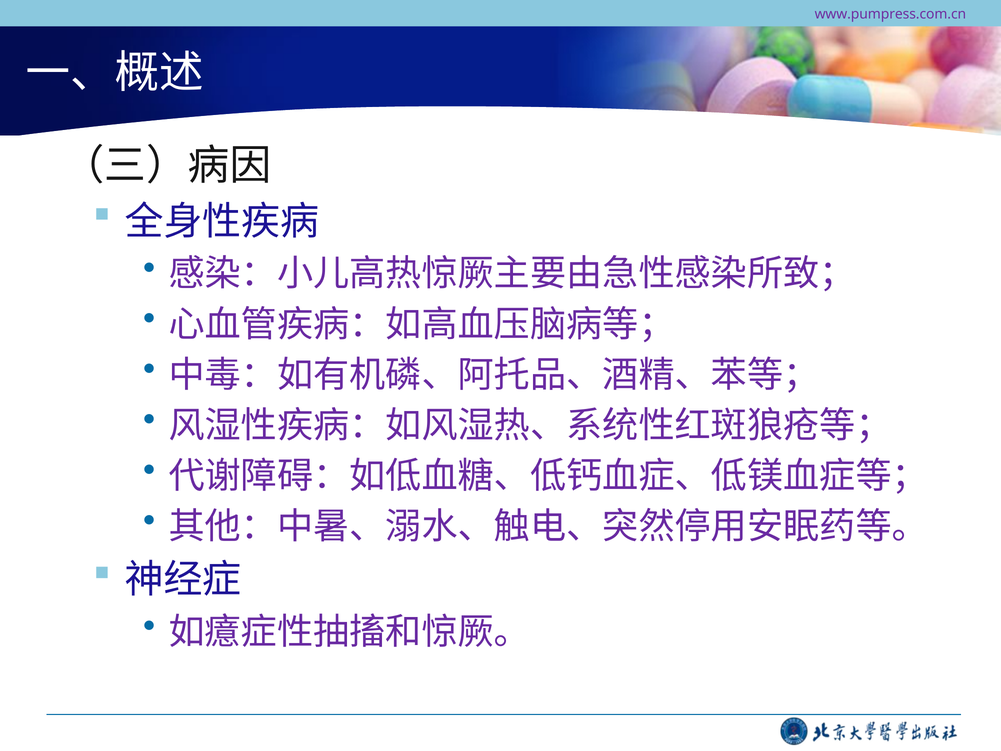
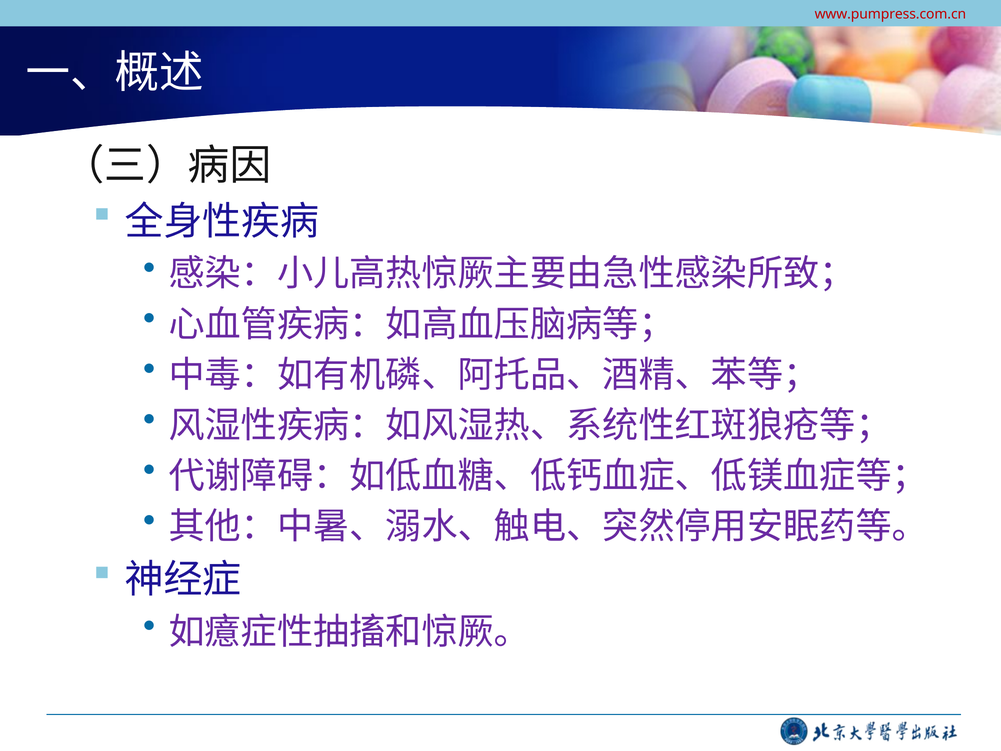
www.pumpress.com.cn colour: purple -> red (890, 14)
